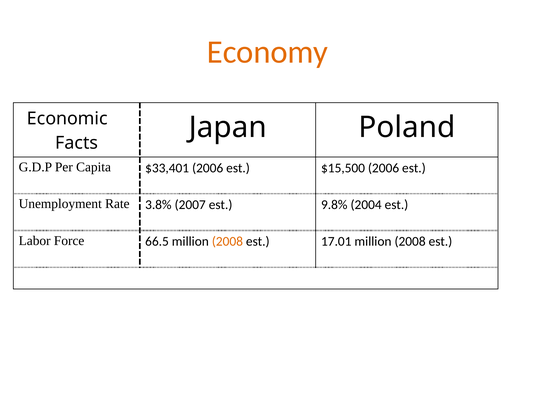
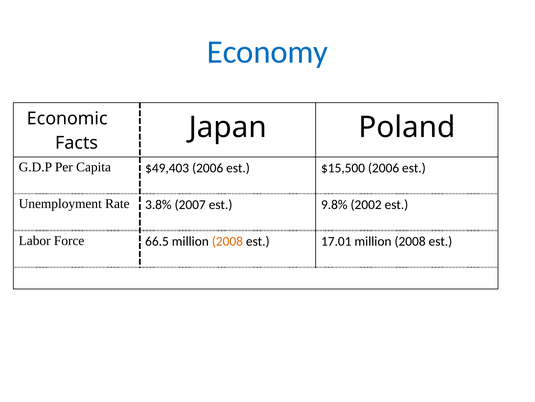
Economy colour: orange -> blue (268, 52)
$33,401: $33,401 -> $49,403 (167, 168)
2004: 2004 -> 2002 (366, 204)
